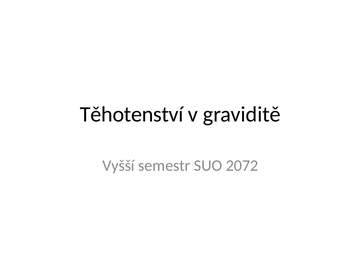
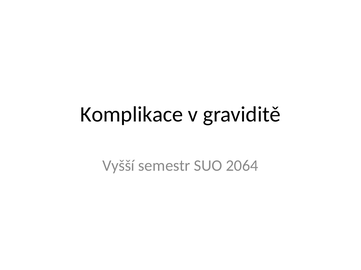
Těhotenství: Těhotenství -> Komplikace (132, 115)
2072: 2072 -> 2064 (242, 166)
